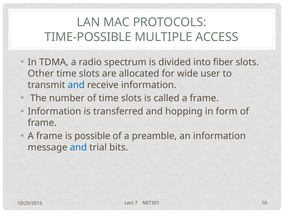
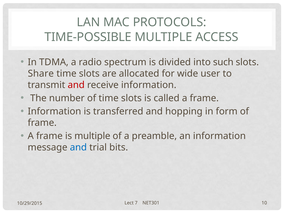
fiber: fiber -> such (223, 62)
Other: Other -> Share (41, 74)
and colour: blue -> red (76, 85)
is possible: possible -> multiple (92, 136)
